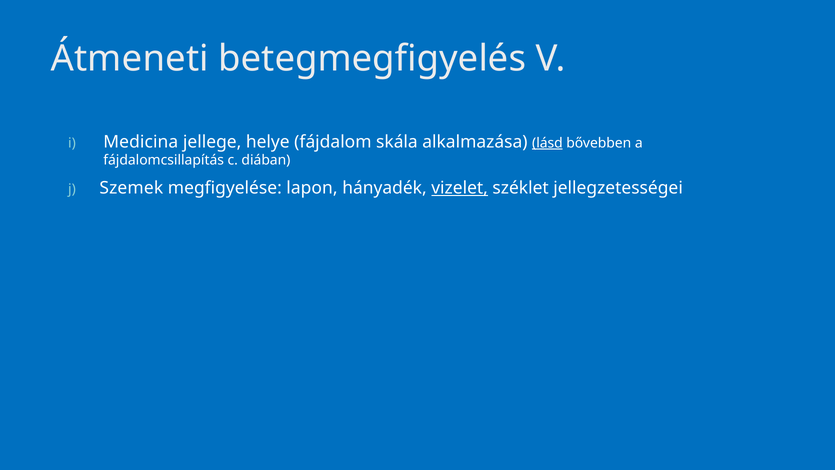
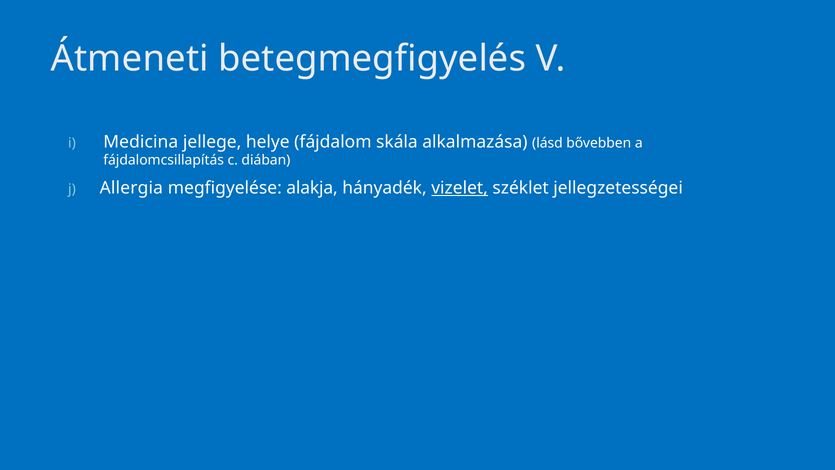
lásd underline: present -> none (547, 143)
Szemek: Szemek -> Allergia (131, 188)
lapon: lapon -> alakja (312, 188)
